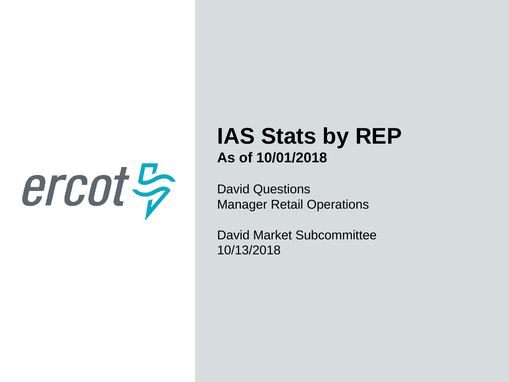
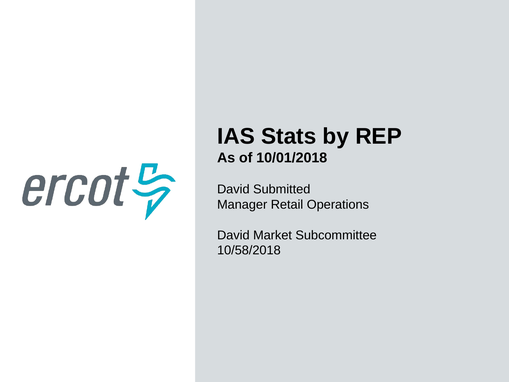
Questions: Questions -> Submitted (282, 189)
10/13/2018: 10/13/2018 -> 10/58/2018 (249, 250)
